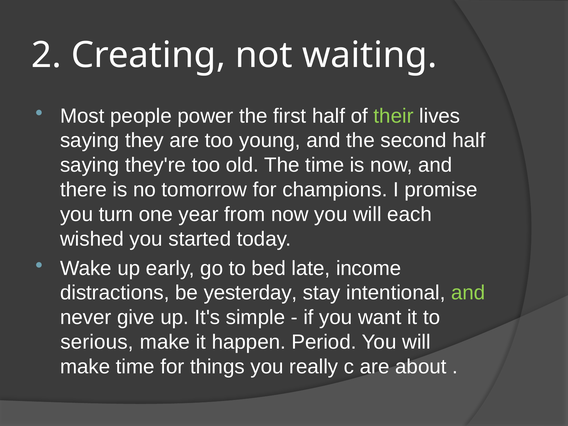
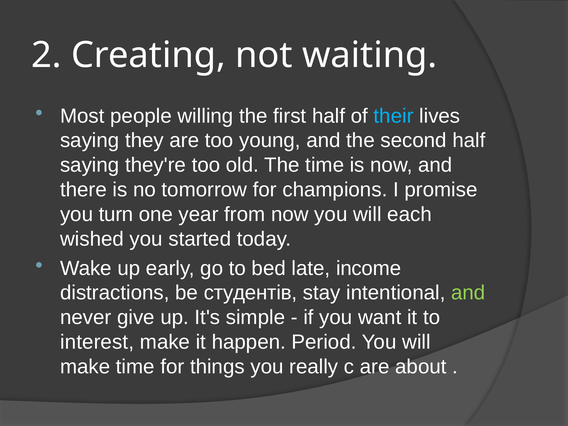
power: power -> willing (205, 116)
their colour: light green -> light blue (394, 116)
yesterday: yesterday -> студентів (251, 293)
serious: serious -> interest (97, 342)
